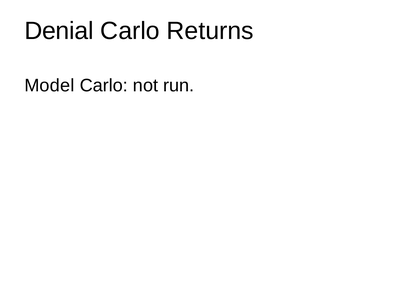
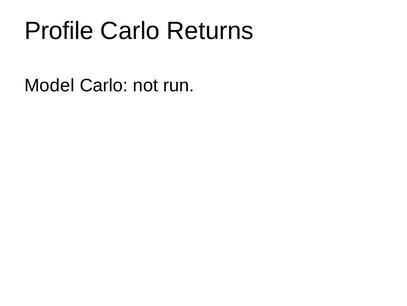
Denial: Denial -> Profile (59, 31)
